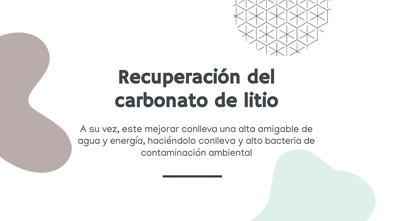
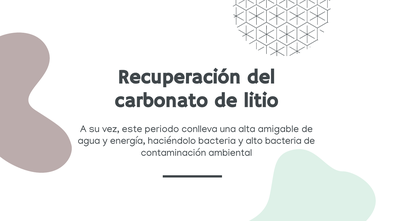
mejorar: mejorar -> periodo (162, 129)
haciéndolo conlleva: conlleva -> bacteria (217, 141)
